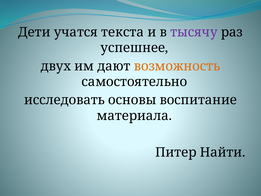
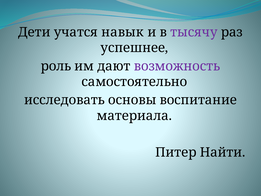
текста: текста -> навык (123, 32)
двух: двух -> роль (56, 66)
возможность colour: orange -> purple (177, 66)
